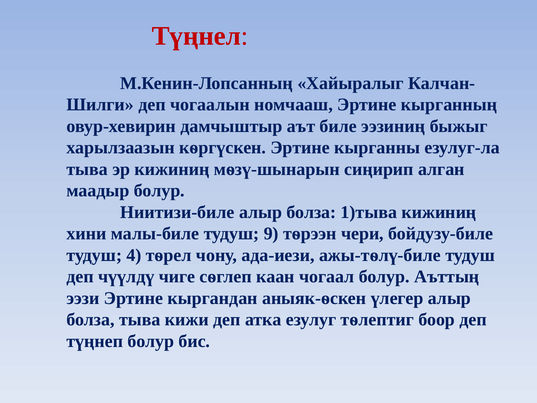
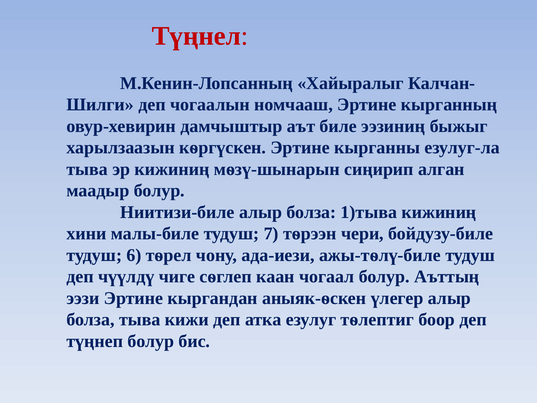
9: 9 -> 7 (271, 233)
4: 4 -> 6 (134, 255)
